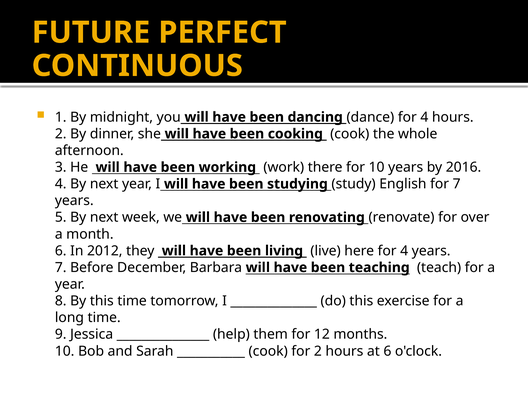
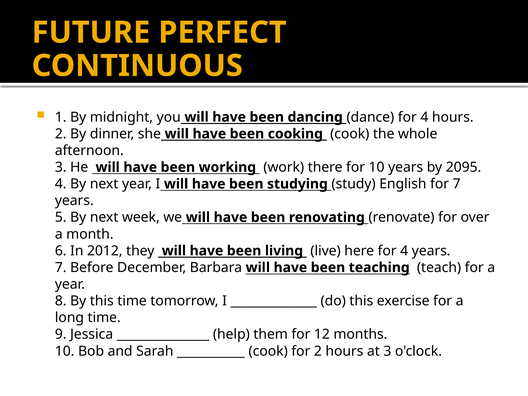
2016: 2016 -> 2095 (464, 167)
at 6: 6 -> 3 (387, 351)
